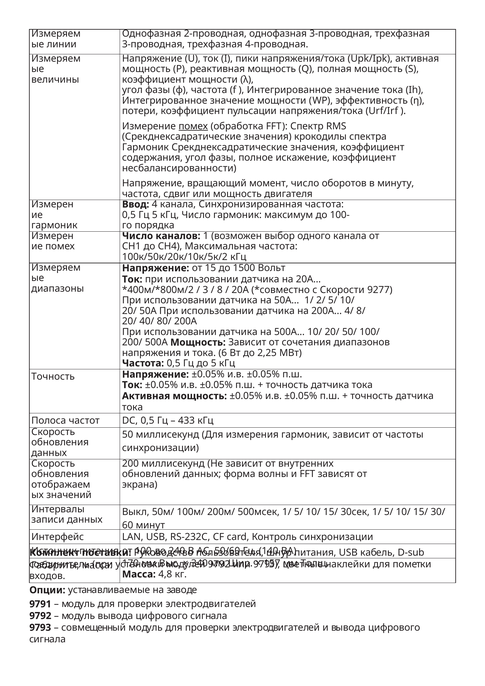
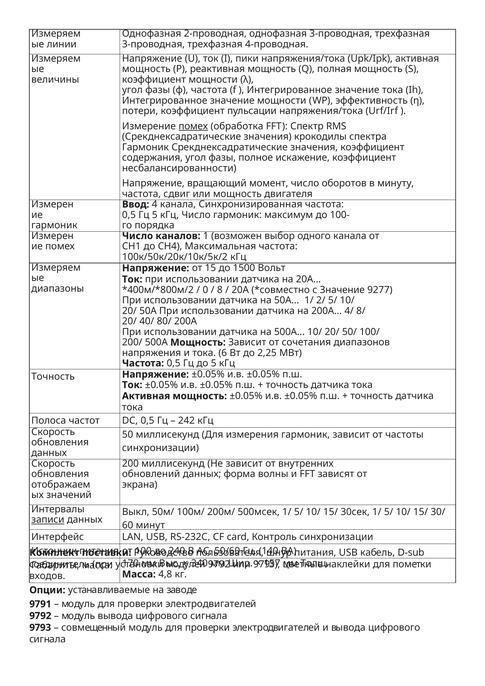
3: 3 -> 0 (205, 290)
с Скорости: Скорости -> Значение (342, 290)
433: 433 -> 242 (186, 421)
записи underline: none -> present (48, 520)
